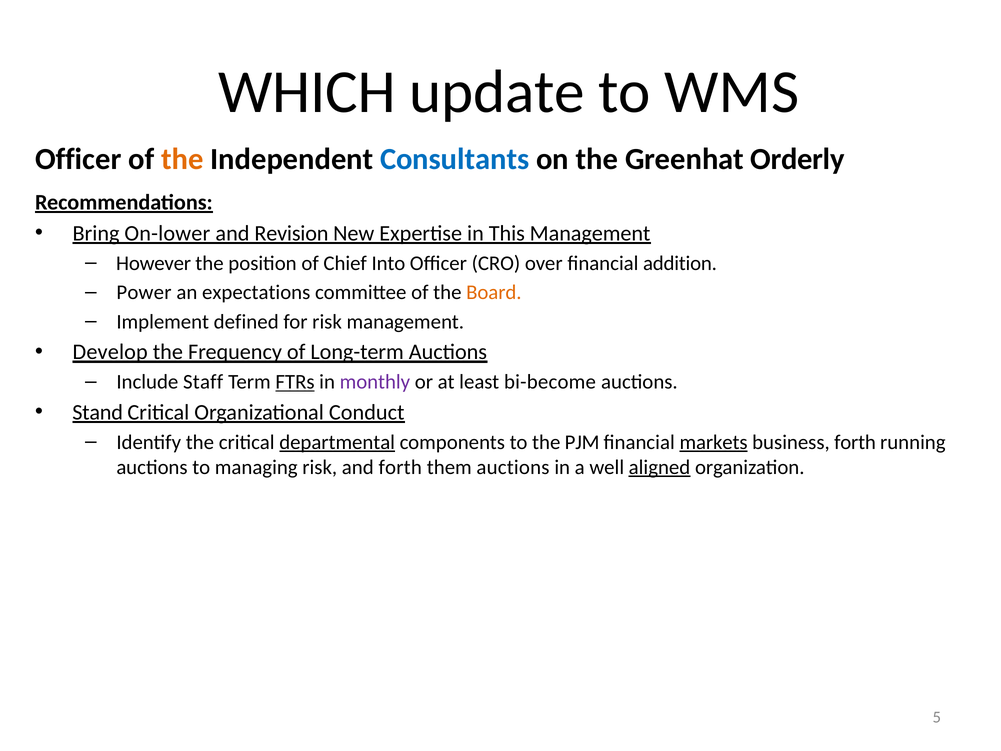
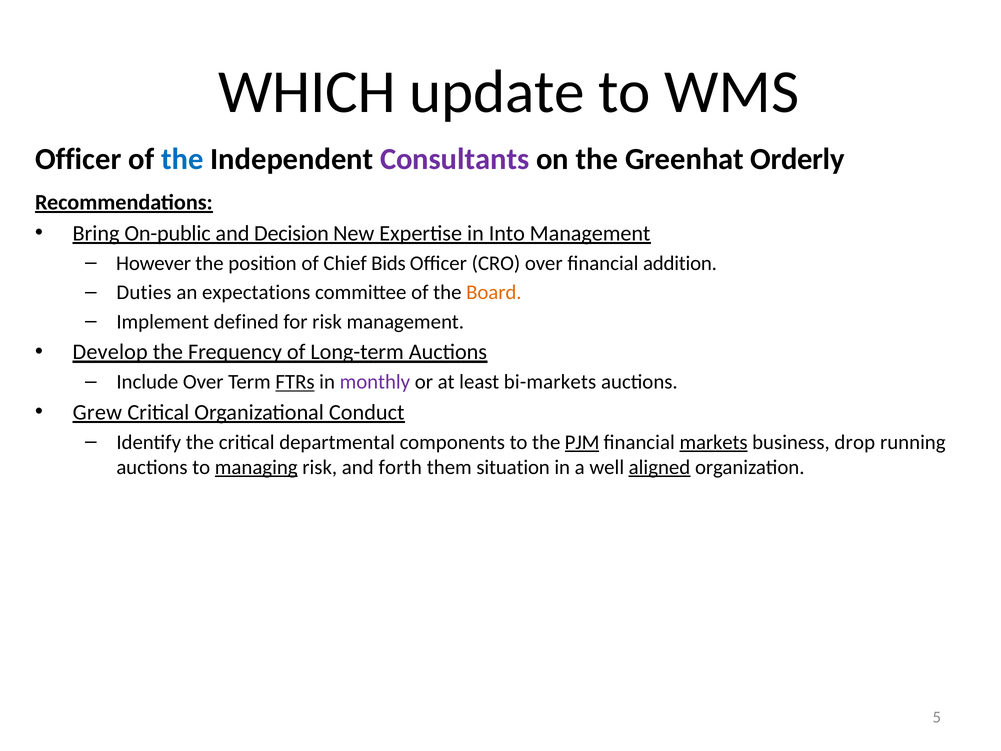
the colour: orange -> blue (182, 159)
Consultants colour: blue -> purple (455, 159)
On-lower: On-lower -> On-public (168, 233)
Revision: Revision -> Decision (291, 233)
This: This -> Into (507, 233)
Into: Into -> Bids (388, 263)
Power: Power -> Duties (144, 292)
Include Staff: Staff -> Over (203, 382)
bi-become: bi-become -> bi-markets (550, 382)
Stand: Stand -> Grew (97, 412)
departmental underline: present -> none (337, 442)
PJM underline: none -> present (582, 442)
business forth: forth -> drop (855, 442)
managing underline: none -> present (256, 467)
them auctions: auctions -> situation (513, 467)
